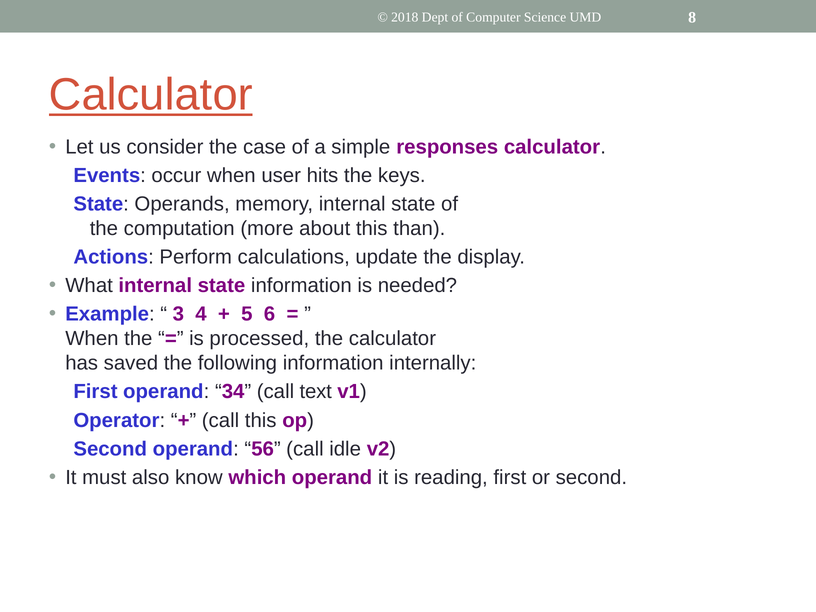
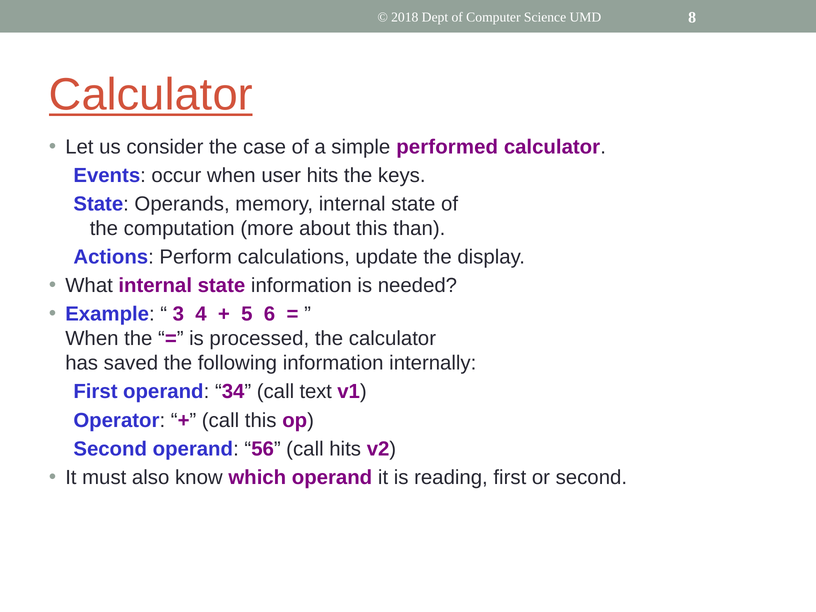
responses: responses -> performed (447, 147)
call idle: idle -> hits (345, 449)
